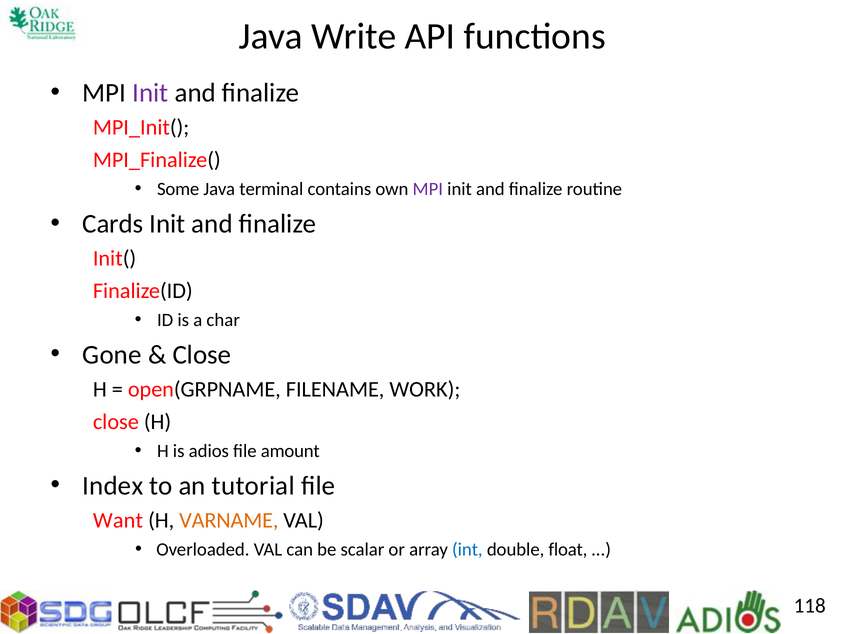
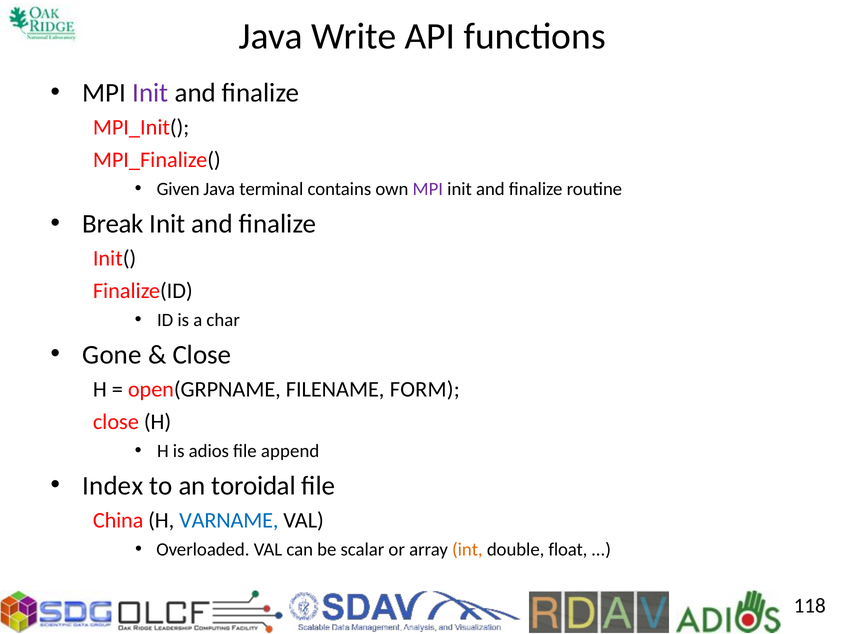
Some: Some -> Given (178, 189)
Cards: Cards -> Break (113, 224)
WORK: WORK -> FORM (425, 389)
amount: amount -> append (290, 451)
tutorial: tutorial -> toroidal (254, 485)
Want: Want -> China (118, 520)
VARNAME colour: orange -> blue (229, 520)
int colour: blue -> orange (467, 549)
